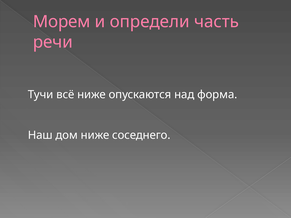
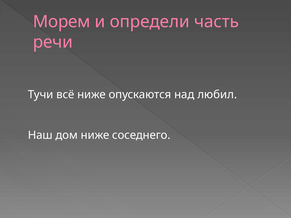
форма: форма -> любил (217, 95)
